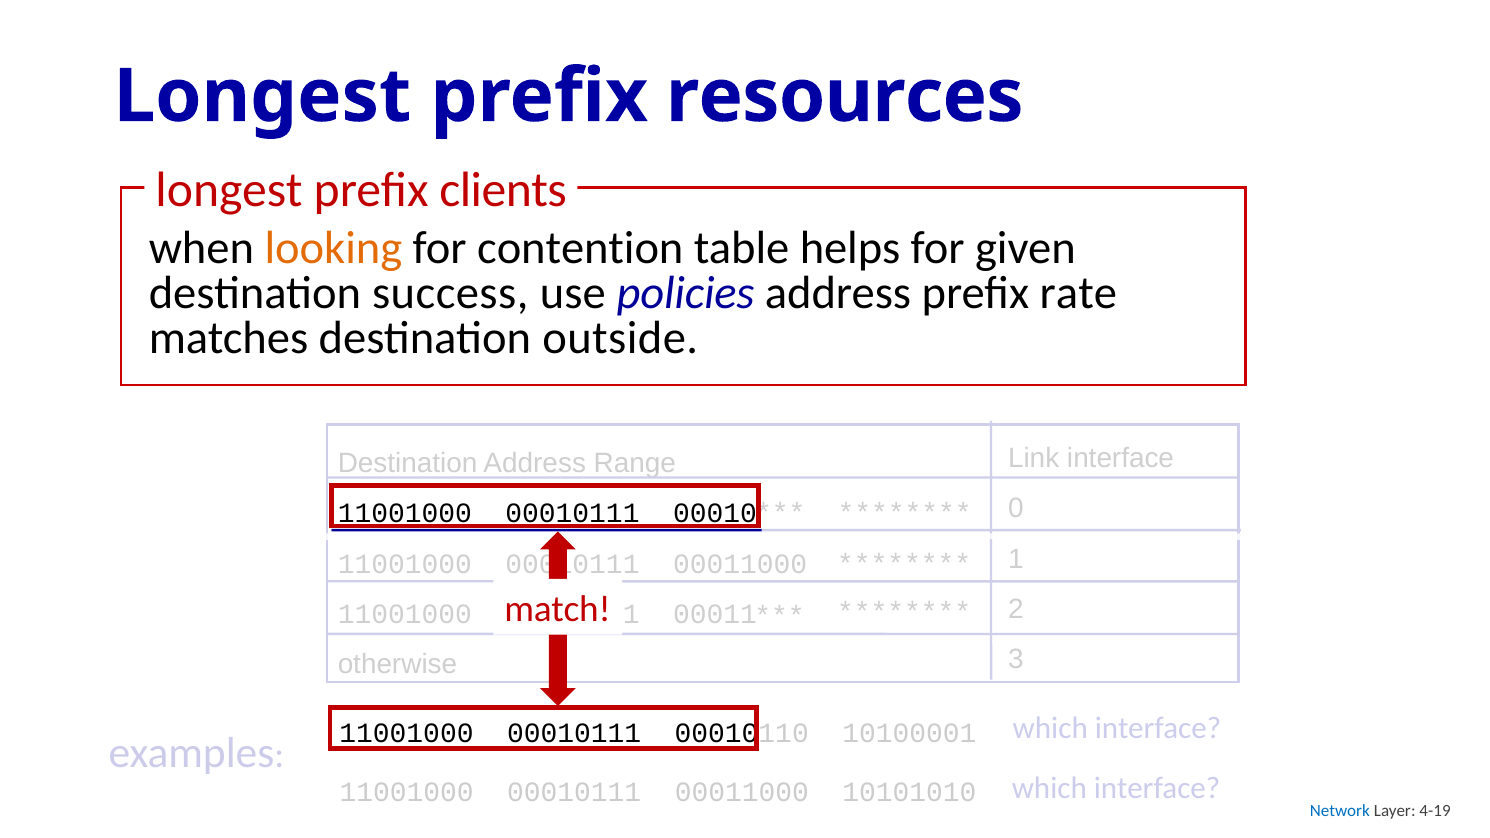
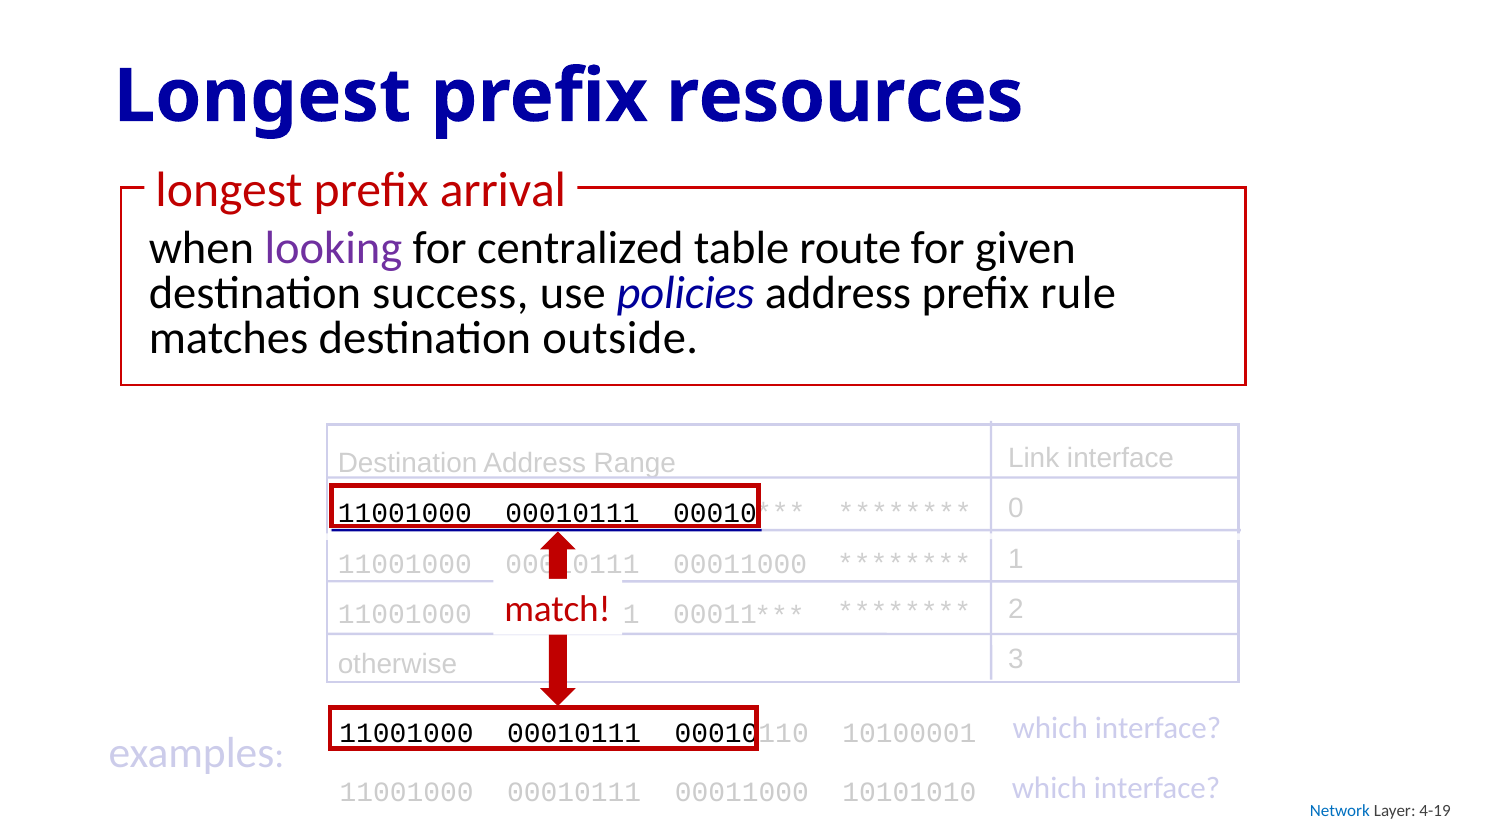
clients: clients -> arrival (503, 190)
looking colour: orange -> purple (333, 249)
contention: contention -> centralized (580, 249)
helps: helps -> route (850, 249)
rate: rate -> rule (1078, 293)
